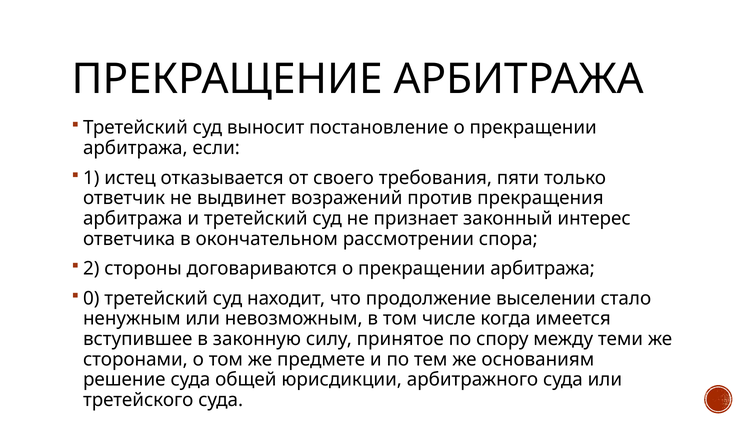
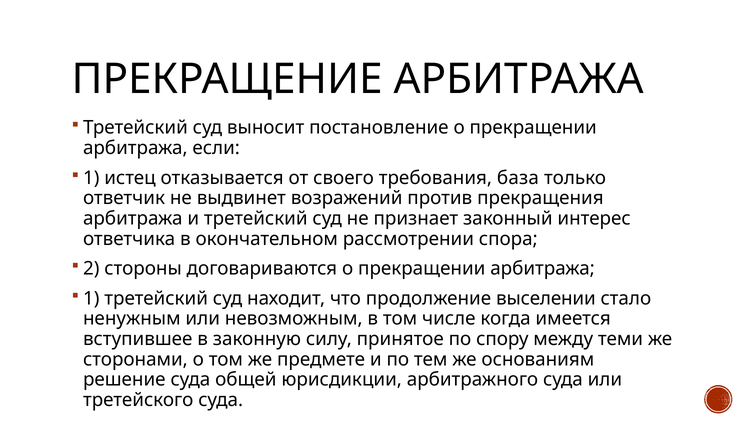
пяти: пяти -> база (518, 178)
0: 0 -> 1 (91, 298)
